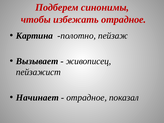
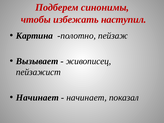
избежать отрадное: отрадное -> наступил (124, 19)
отрадное: отрадное -> начинает (87, 98)
